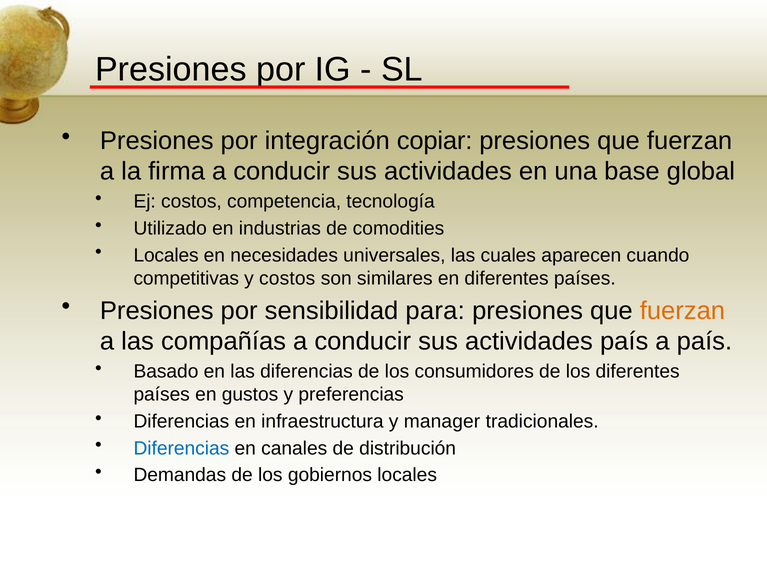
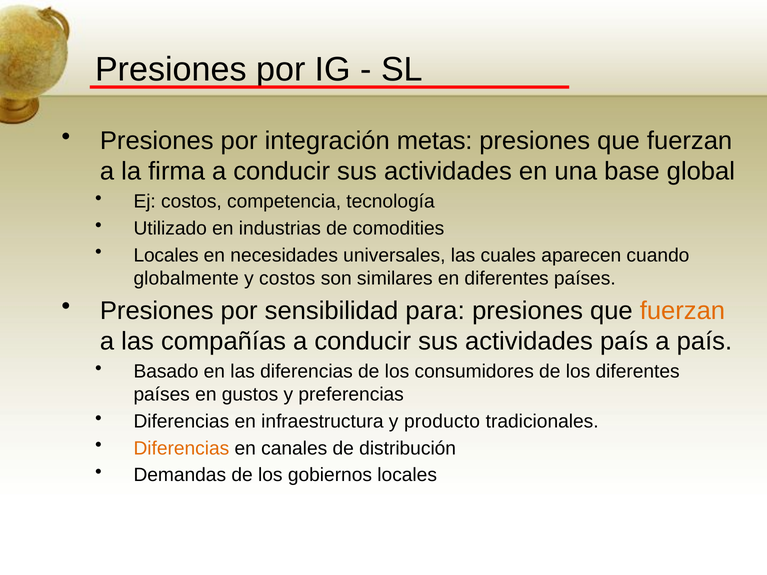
copiar: copiar -> metas (435, 141)
competitivas: competitivas -> globalmente (186, 278)
manager: manager -> producto (442, 422)
Diferencias colour: blue -> orange (181, 448)
